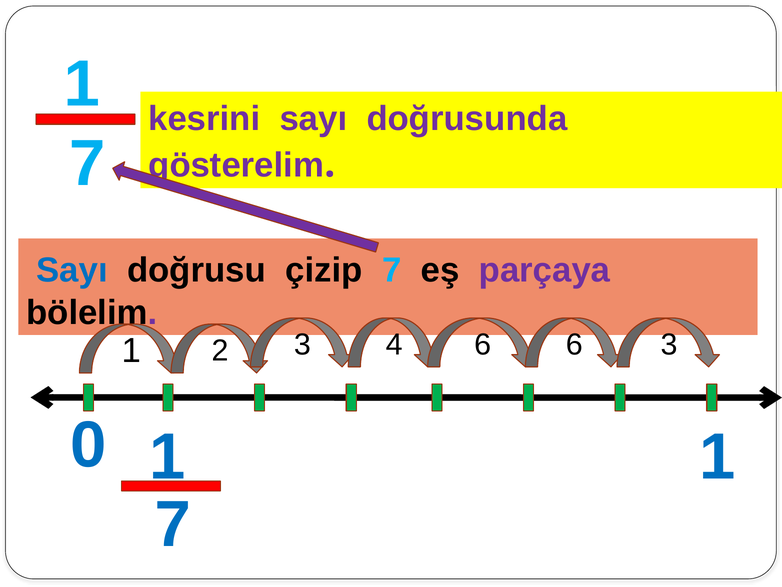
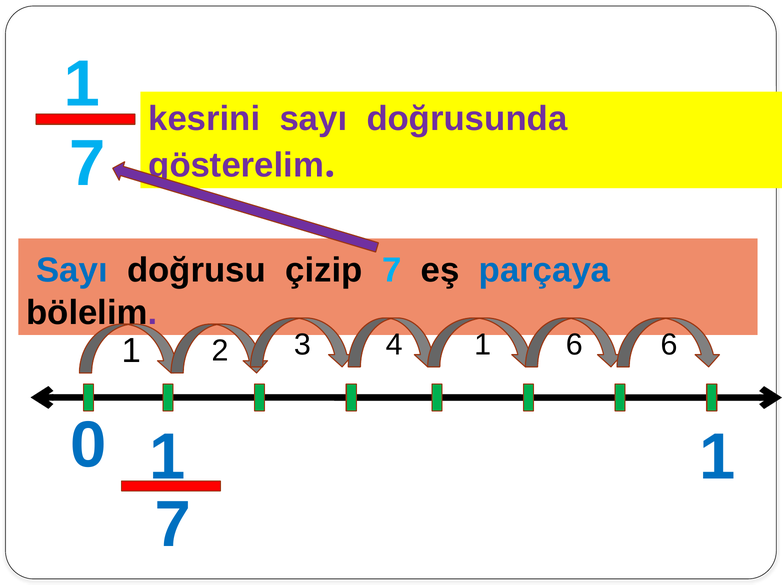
parçaya colour: purple -> blue (545, 270)
4 6: 6 -> 1 (483, 344)
6 3: 3 -> 6 (669, 344)
